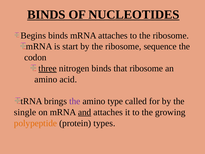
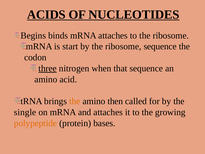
BINDS: BINDS -> ACIDS (46, 15)
nitrogen binds: binds -> when (101, 68)
that ribosome: ribosome -> sequence (146, 68)
the colour: purple -> orange (75, 101)
type: type -> then (115, 101)
and underline: present -> none (85, 112)
types: types -> bases (104, 123)
